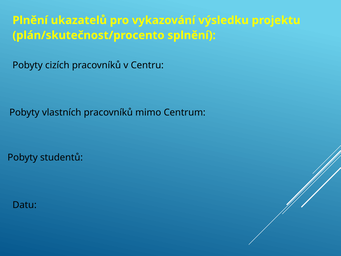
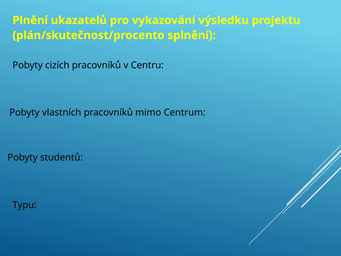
Datu: Datu -> Typu (25, 205)
